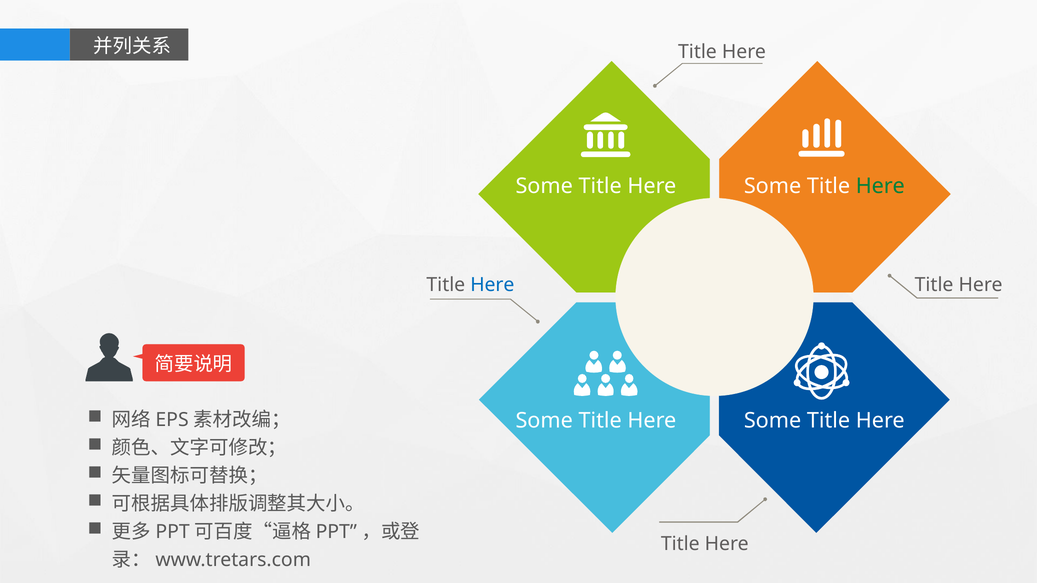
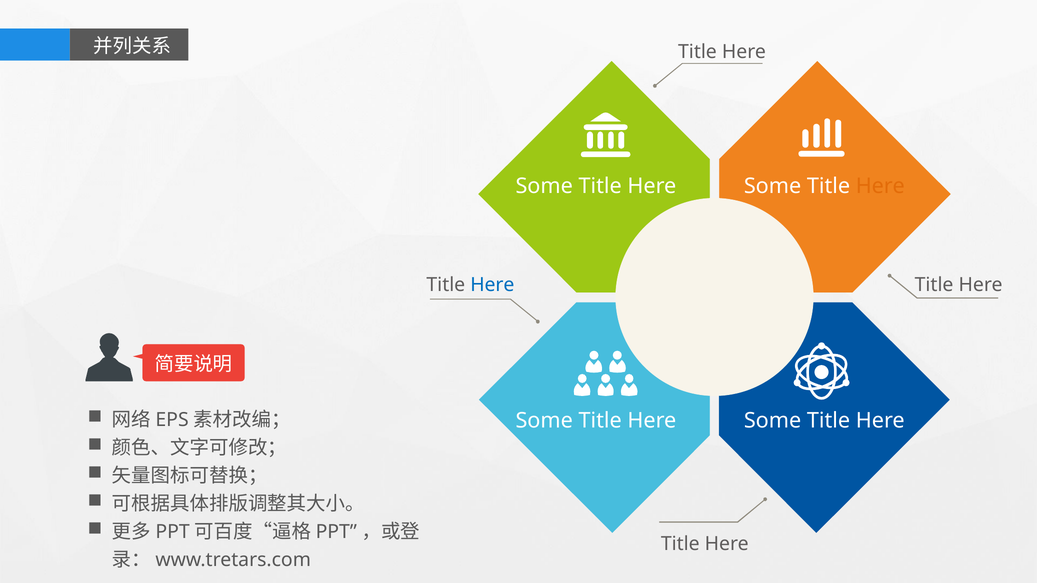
Here colour: green -> orange (880, 186)
